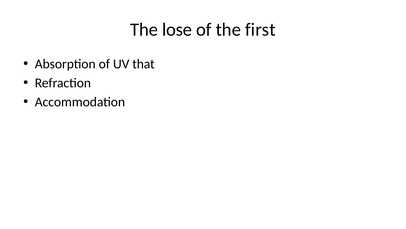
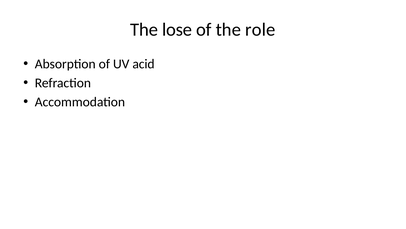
first: first -> role (260, 29)
that: that -> acid (143, 64)
